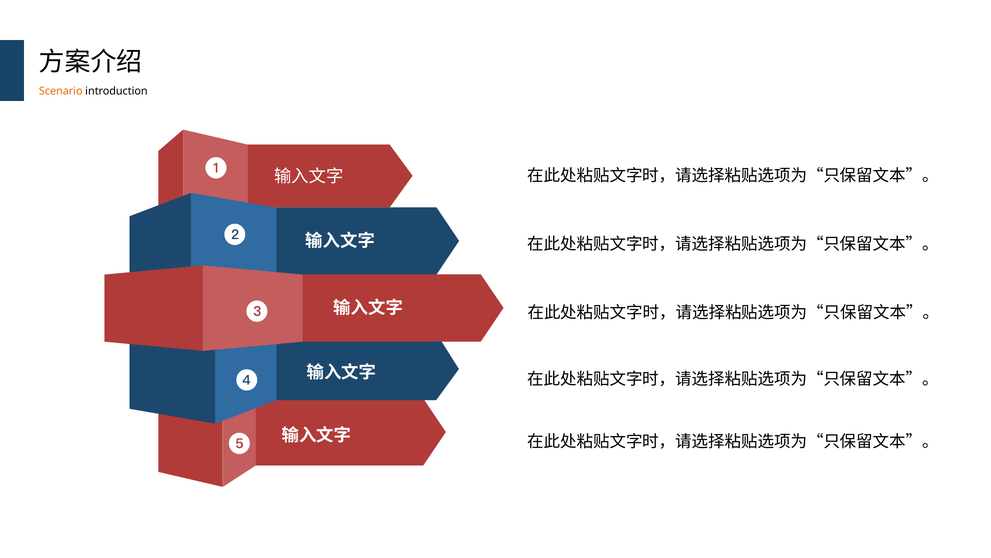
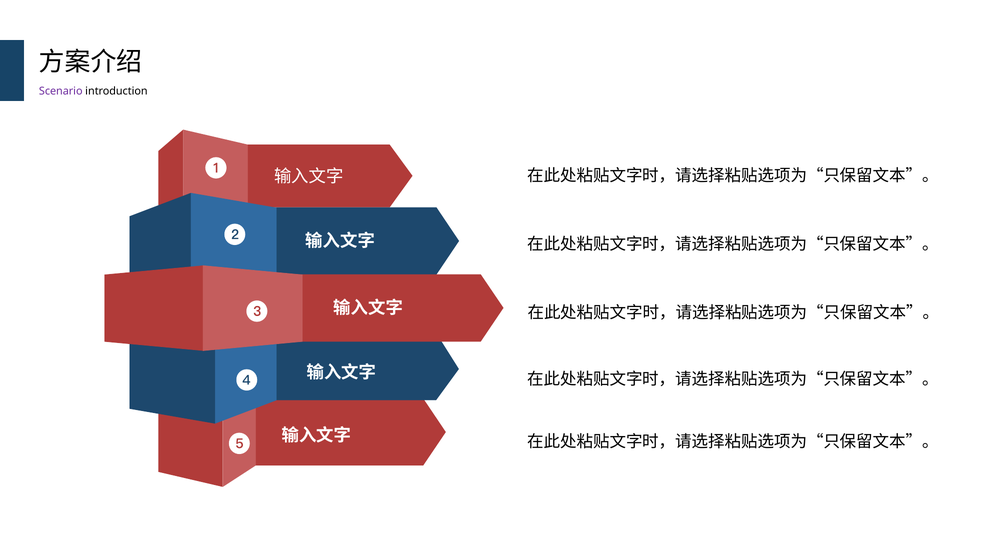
Scenario colour: orange -> purple (61, 91)
